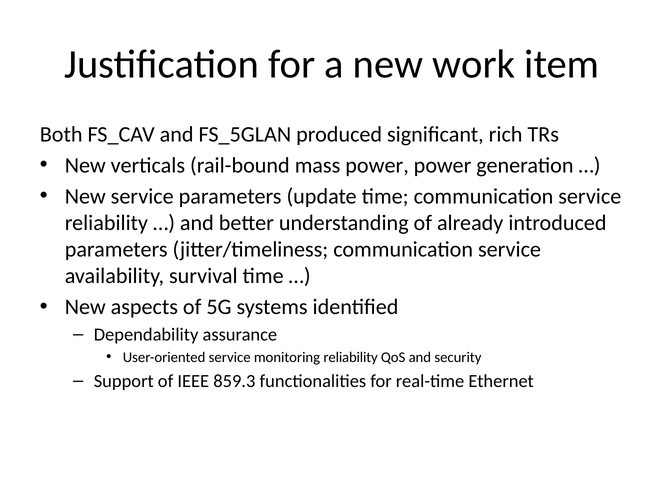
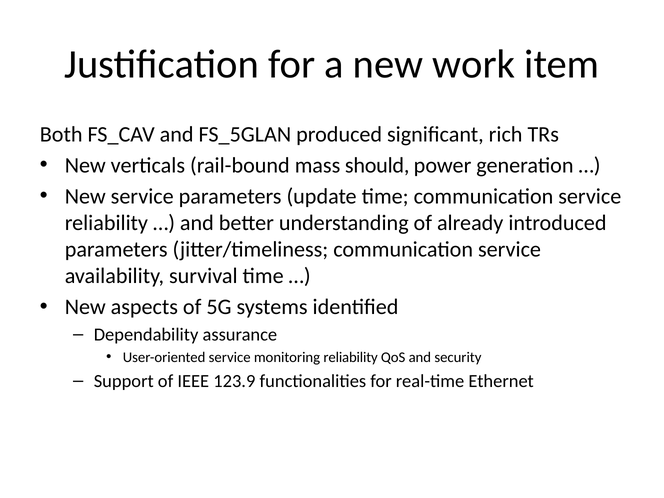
mass power: power -> should (377, 165)
859.3: 859.3 -> 123.9 (234, 381)
